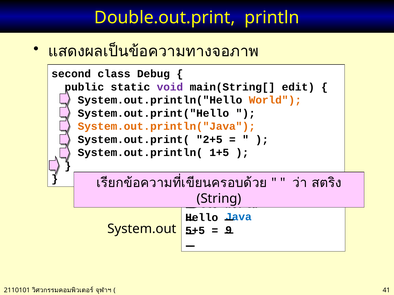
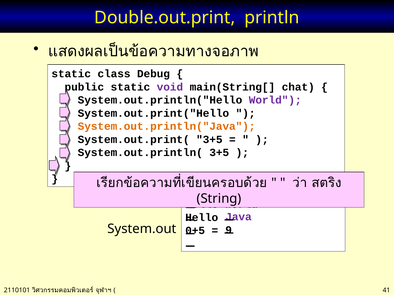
second: second -> static (71, 74)
edit: edit -> chat (298, 87)
World colour: orange -> purple (275, 100)
System.out.print( 2+5: 2+5 -> 3+5 (209, 140)
System.out.println( 1+5: 1+5 -> 3+5 (219, 153)
Java colour: blue -> purple (238, 217)
5+5: 5+5 -> 0+5 (195, 231)
